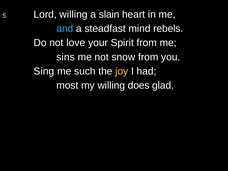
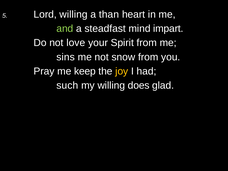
slain: slain -> than (109, 14)
and colour: light blue -> light green (65, 29)
rebels: rebels -> impart (168, 29)
Sing: Sing -> Pray (44, 71)
such: such -> keep (85, 71)
most: most -> such (67, 85)
